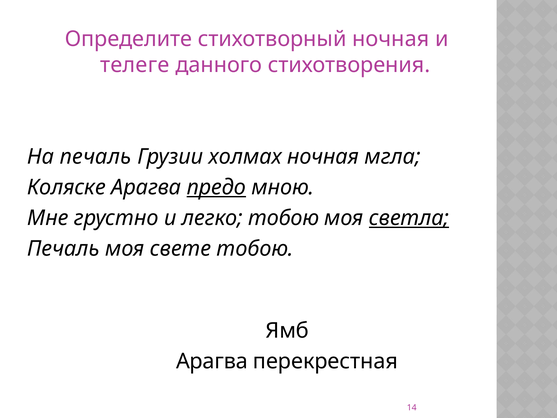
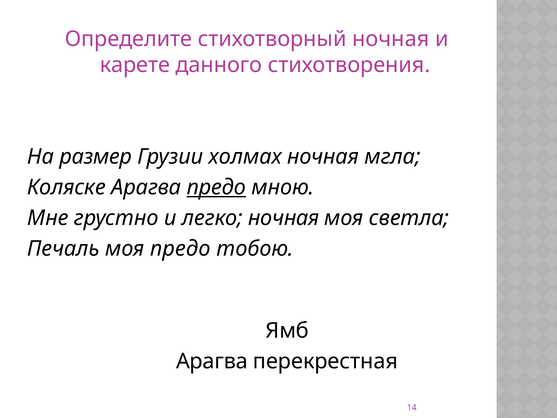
телеге: телеге -> карете (135, 65)
На печаль: печаль -> размер (96, 157)
легко тобою: тобою -> ночная (284, 218)
светла underline: present -> none (409, 218)
моя свете: свете -> предо (180, 248)
